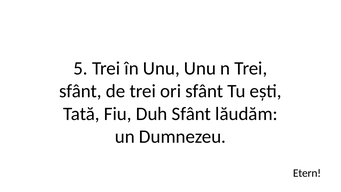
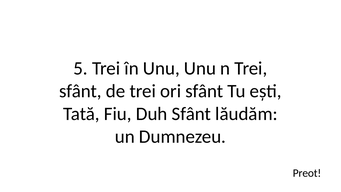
Etern: Etern -> Preot (307, 173)
